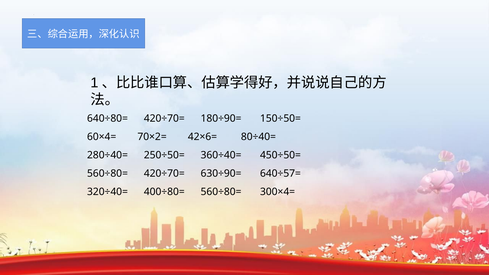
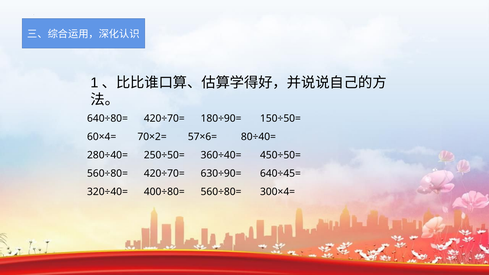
42×6=: 42×6= -> 57×6= (202, 137)
640÷57=: 640÷57= -> 640÷45= (280, 173)
